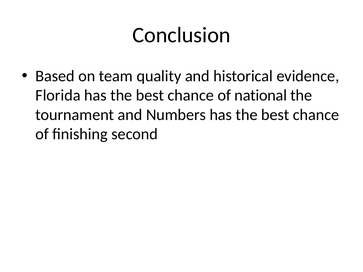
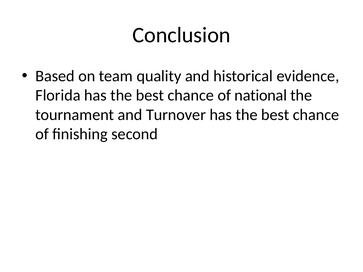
Numbers: Numbers -> Turnover (176, 115)
